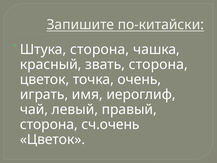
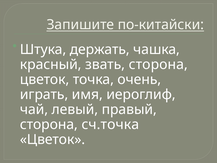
Штука сторона: сторона -> держать (100, 49)
сч.очень: сч.очень -> сч.точка (110, 124)
